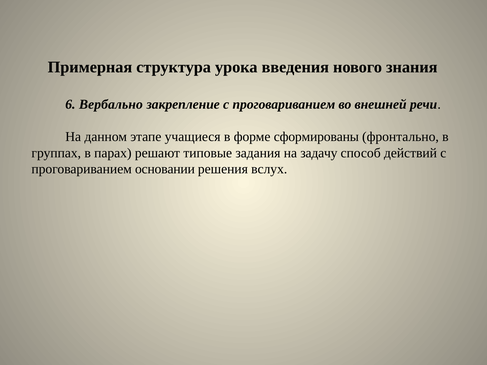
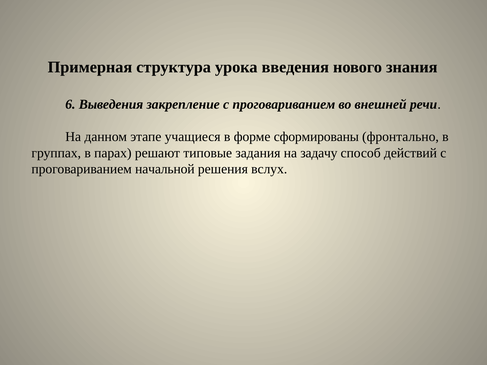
Вербально: Вербально -> Выведения (111, 104)
основании: основании -> начальной (165, 169)
